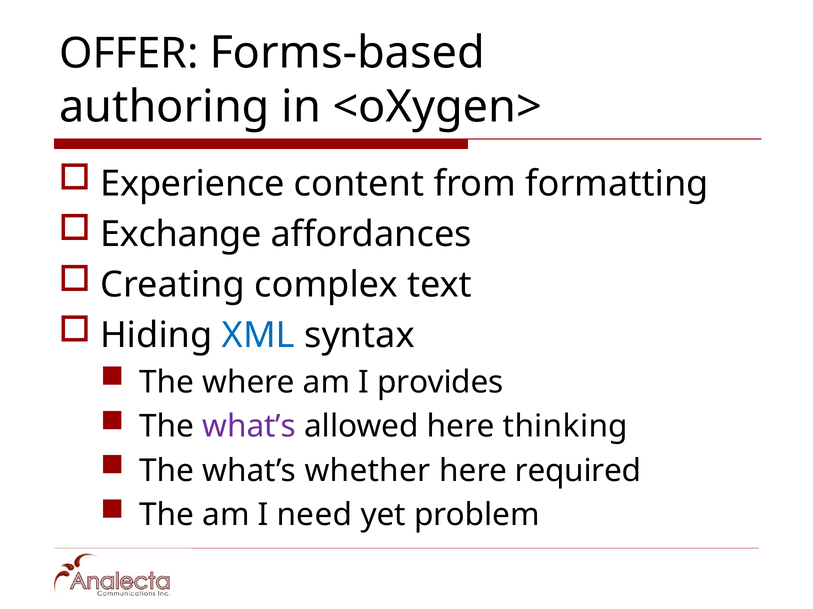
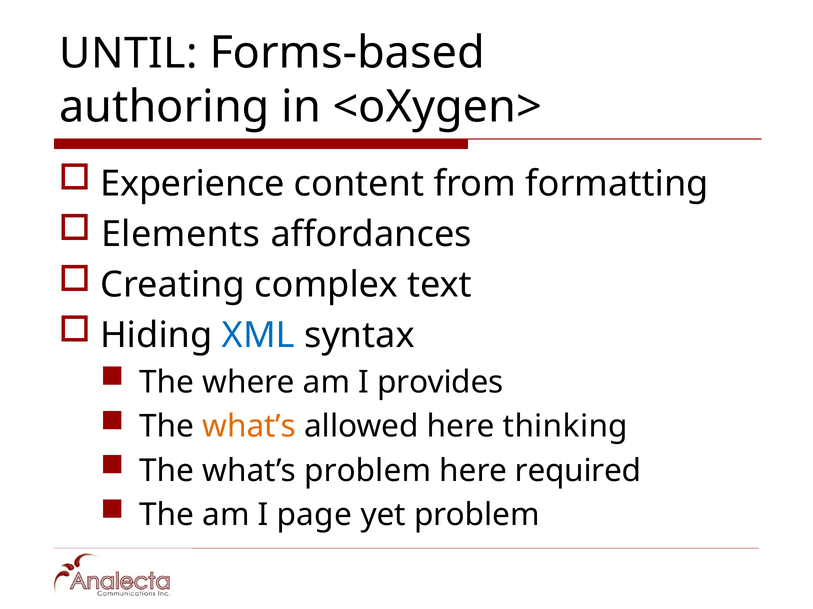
OFFER: OFFER -> UNTIL (129, 54)
Exchange: Exchange -> Elements (181, 235)
what’s colour: purple -> orange (249, 427)
what’s whether: whether -> problem (368, 471)
need: need -> page (314, 515)
